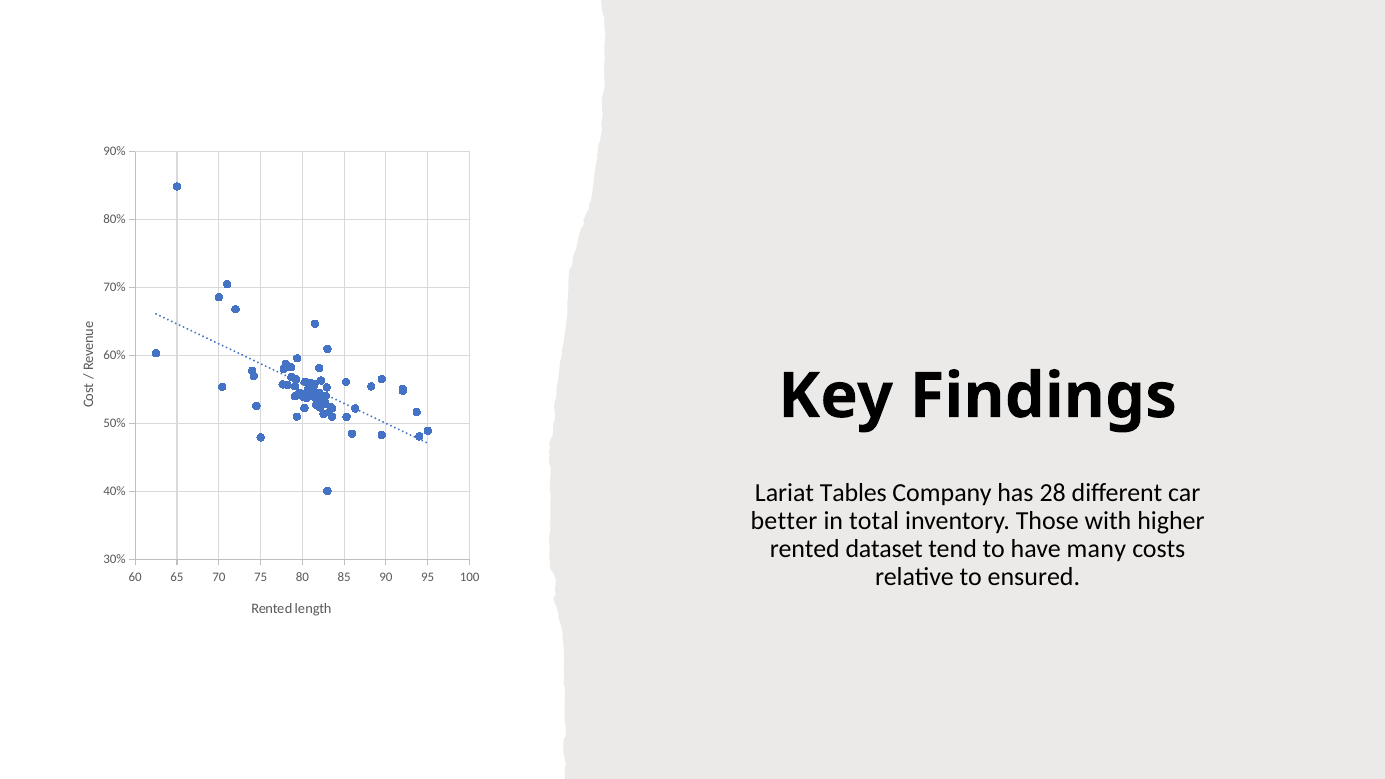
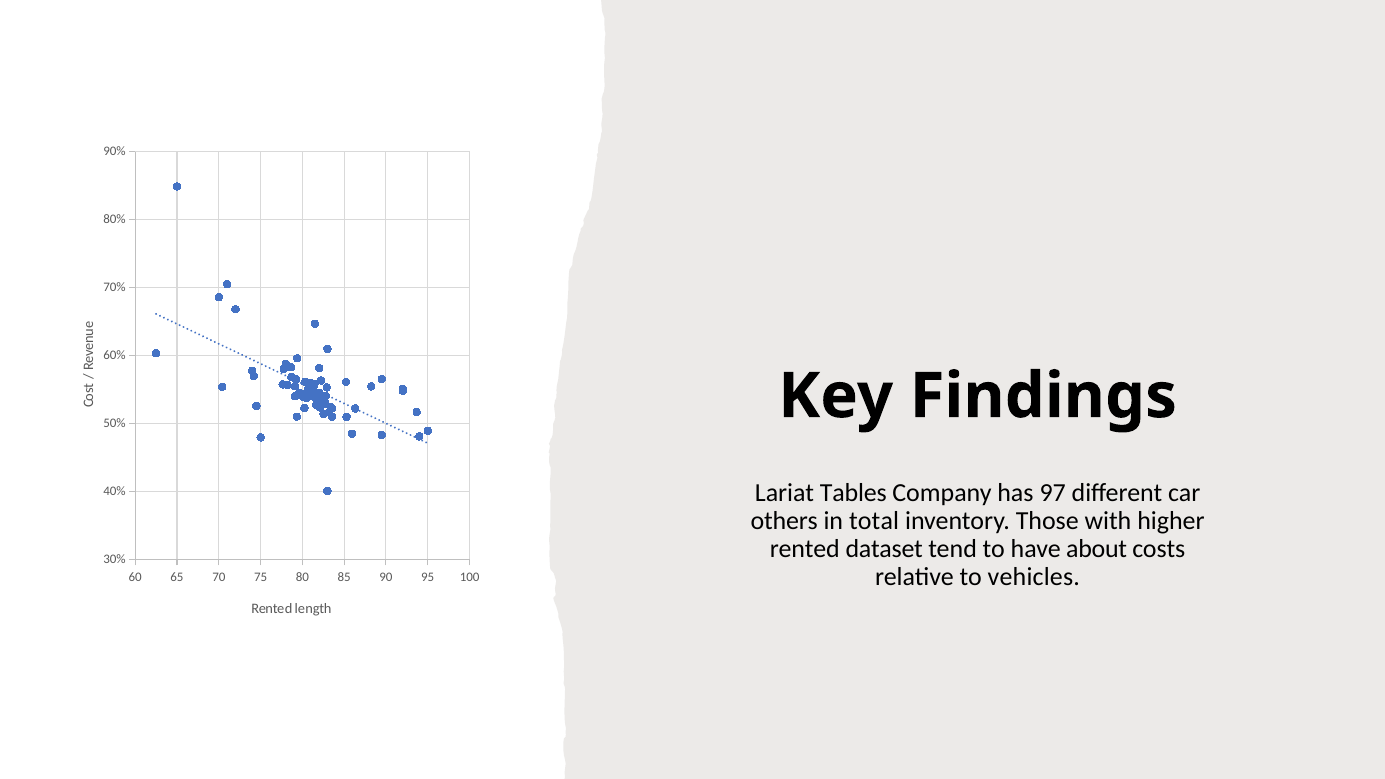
28: 28 -> 97 (1053, 493)
better: better -> others (784, 521)
many: many -> about (1097, 549)
ensured: ensured -> vehicles (1034, 577)
